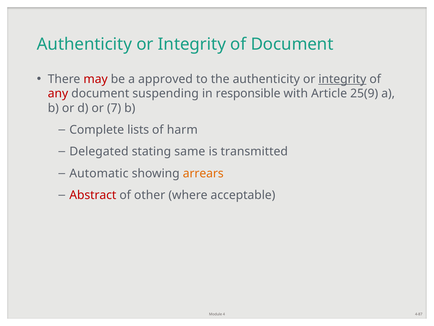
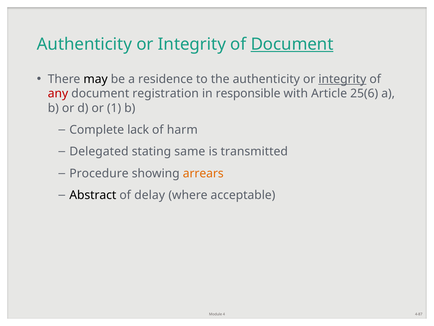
Document underline: none -> present (292, 44)
may colour: red -> black (96, 79)
approved: approved -> residence (166, 79)
suspending: suspending -> registration (166, 93)
25(9: 25(9 -> 25(6 (364, 93)
7: 7 -> 1 (114, 108)
lists: lists -> lack (138, 130)
Automatic: Automatic -> Procedure (99, 173)
Abstract colour: red -> black (93, 195)
other: other -> delay (150, 195)
